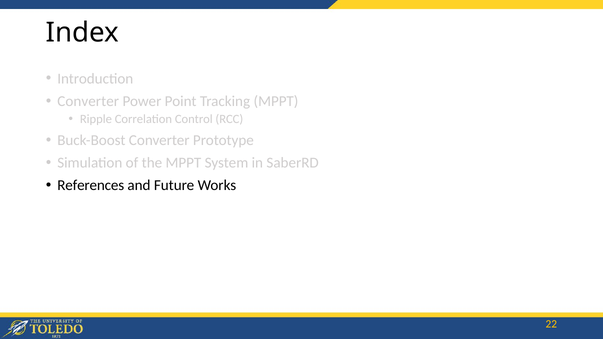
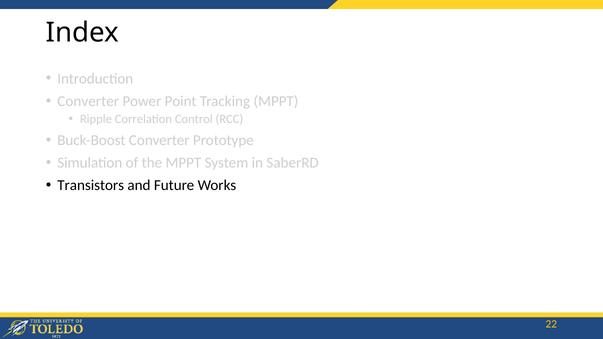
References: References -> Transistors (91, 186)
